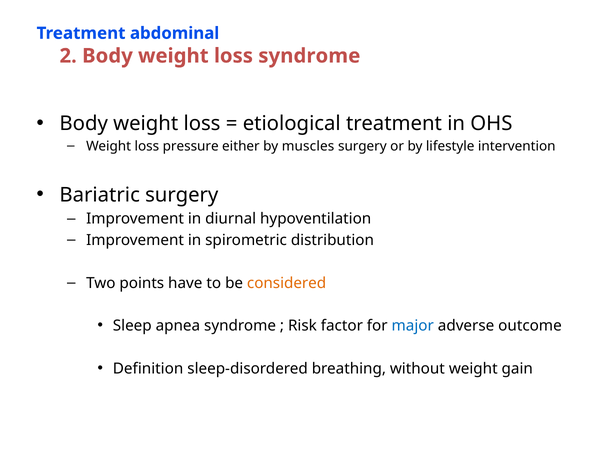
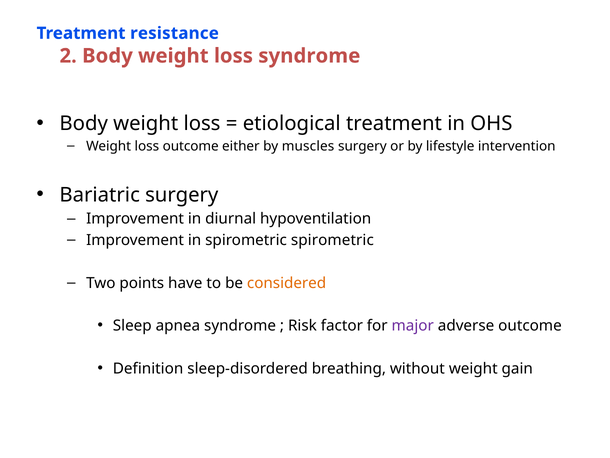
abdominal: abdominal -> resistance (174, 33)
loss pressure: pressure -> outcome (191, 146)
spirometric distribution: distribution -> spirometric (332, 240)
major colour: blue -> purple (413, 325)
